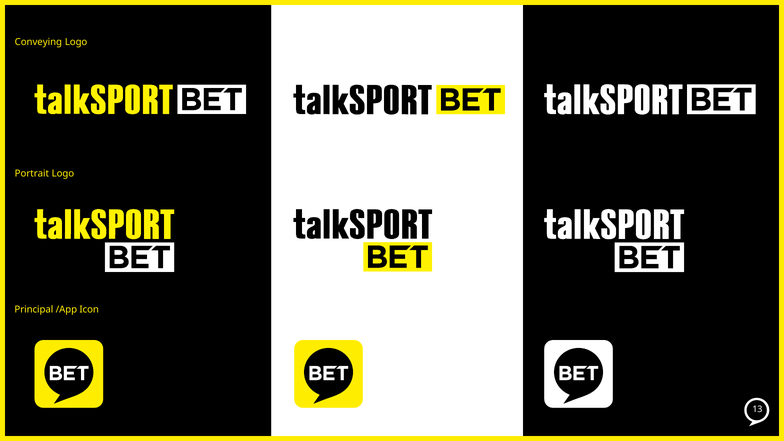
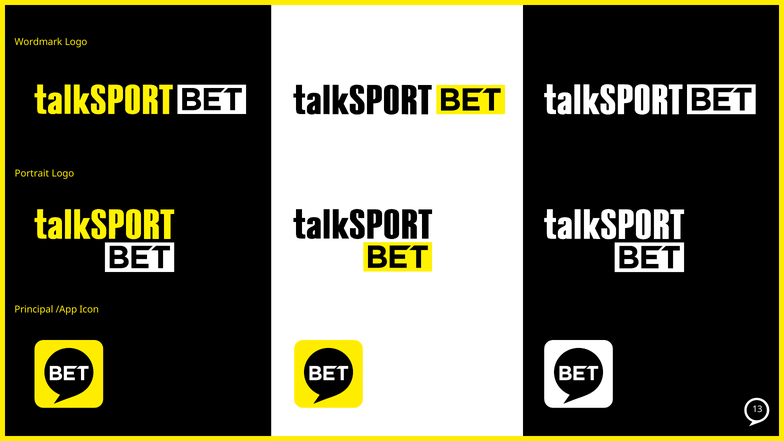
Conveying: Conveying -> Wordmark (38, 42)
